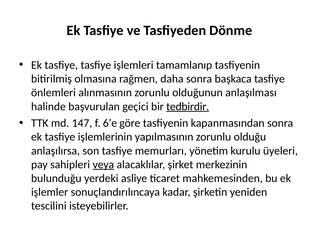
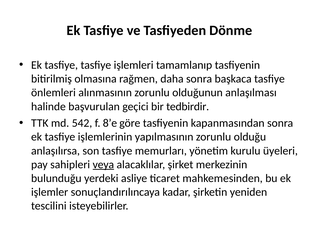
tedbirdir underline: present -> none (188, 107)
147: 147 -> 542 (82, 123)
6’e: 6’e -> 8’e (110, 123)
